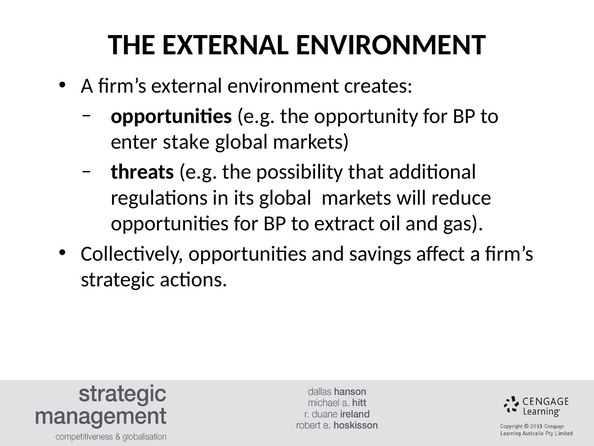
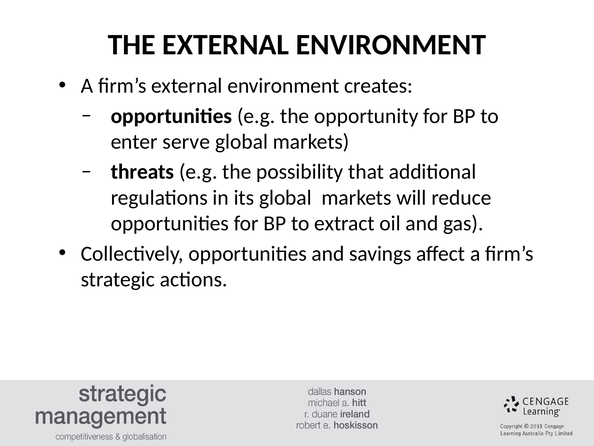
stake: stake -> serve (186, 142)
